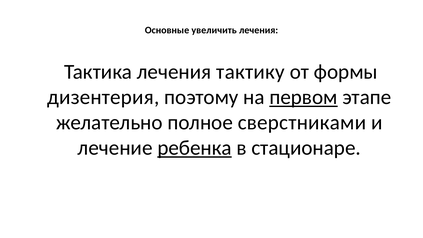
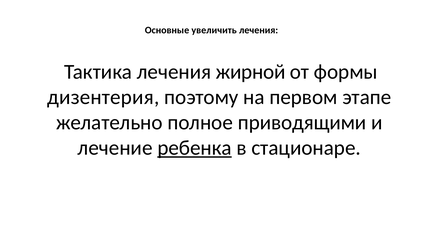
тактику: тактику -> жирной (251, 72)
первом underline: present -> none (303, 97)
сверстниками: сверстниками -> приводящими (302, 123)
